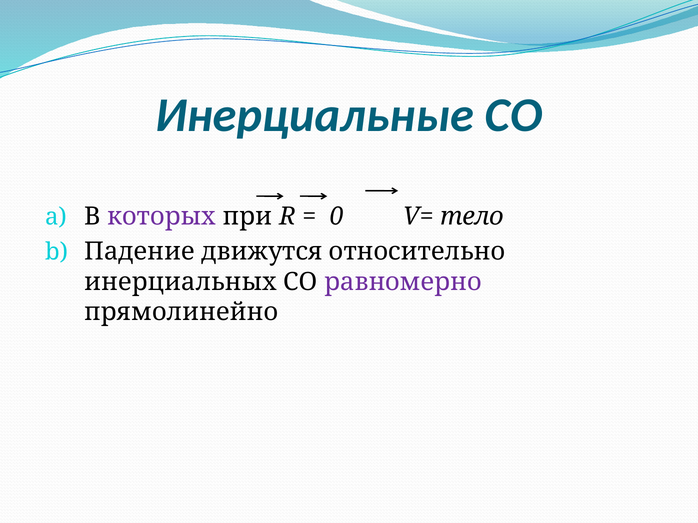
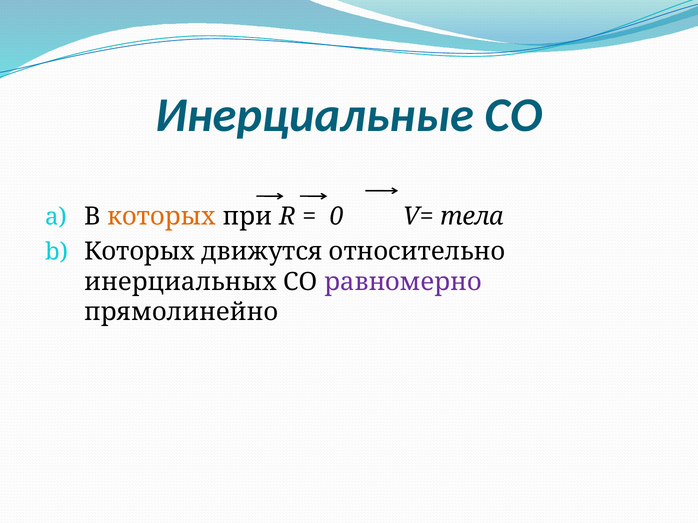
которых colour: purple -> orange (162, 217)
тело: тело -> тела (472, 217)
Падение: Падение -> Которых (140, 252)
